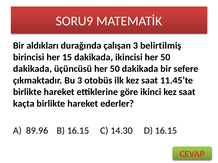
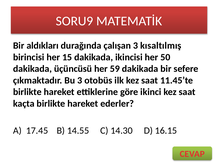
belirtilmiş: belirtilmiş -> kısaltılmış (161, 46)
üçüncüsü her 50: 50 -> 59 (115, 69)
89.96: 89.96 -> 17.45 (37, 131)
B 16.15: 16.15 -> 14.55 (78, 131)
